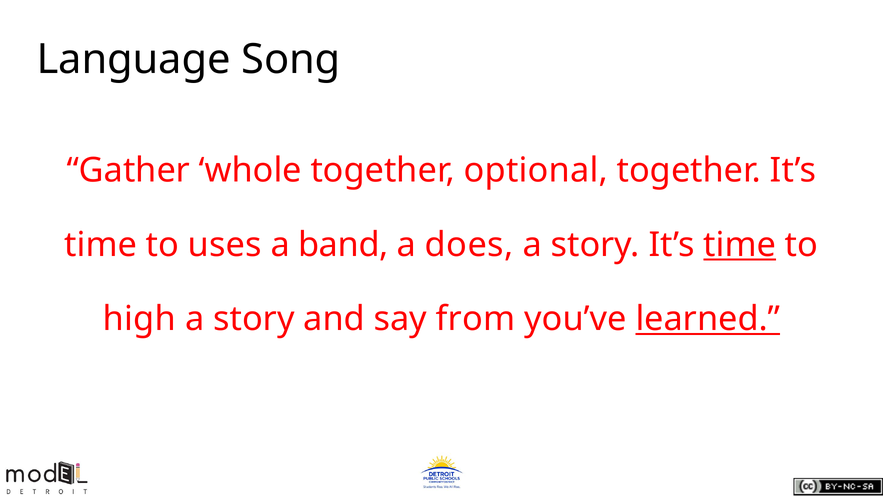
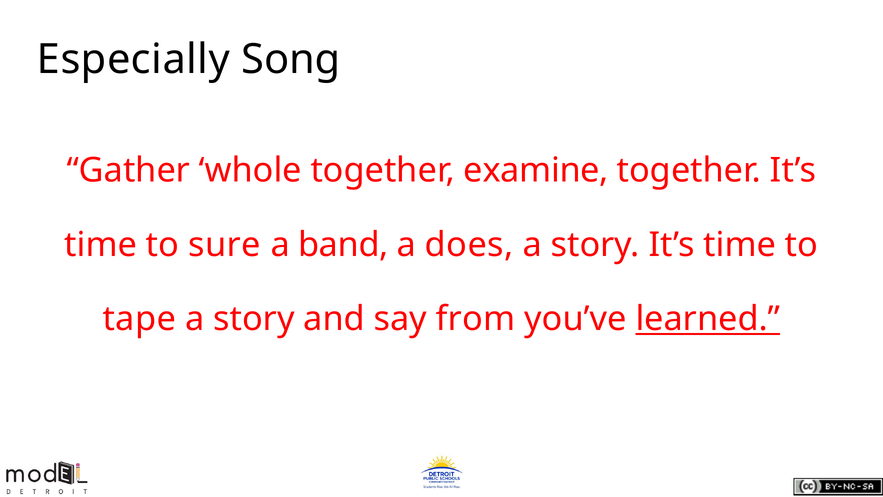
Language: Language -> Especially (133, 60)
optional: optional -> examine (536, 171)
uses: uses -> sure (225, 245)
time underline: present -> none (740, 245)
high: high -> tape (139, 319)
